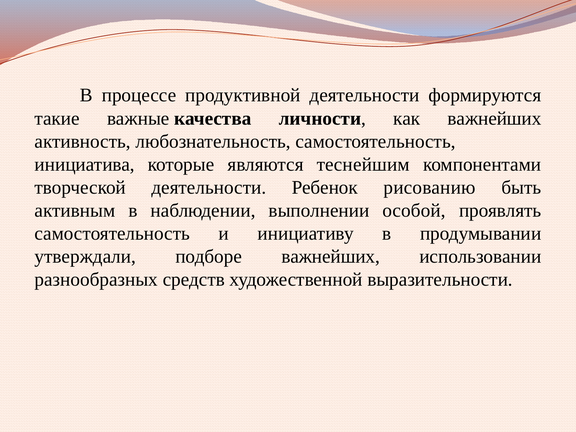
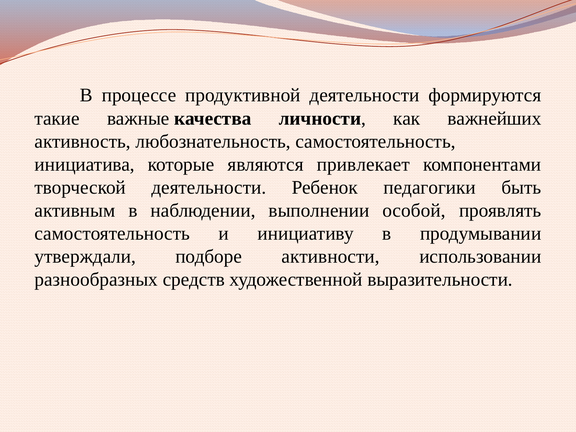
теснейшим: теснейшим -> привлекает (363, 164)
рисованию: рисованию -> педагогики (430, 187)
подборе важнейших: важнейших -> активности (331, 257)
